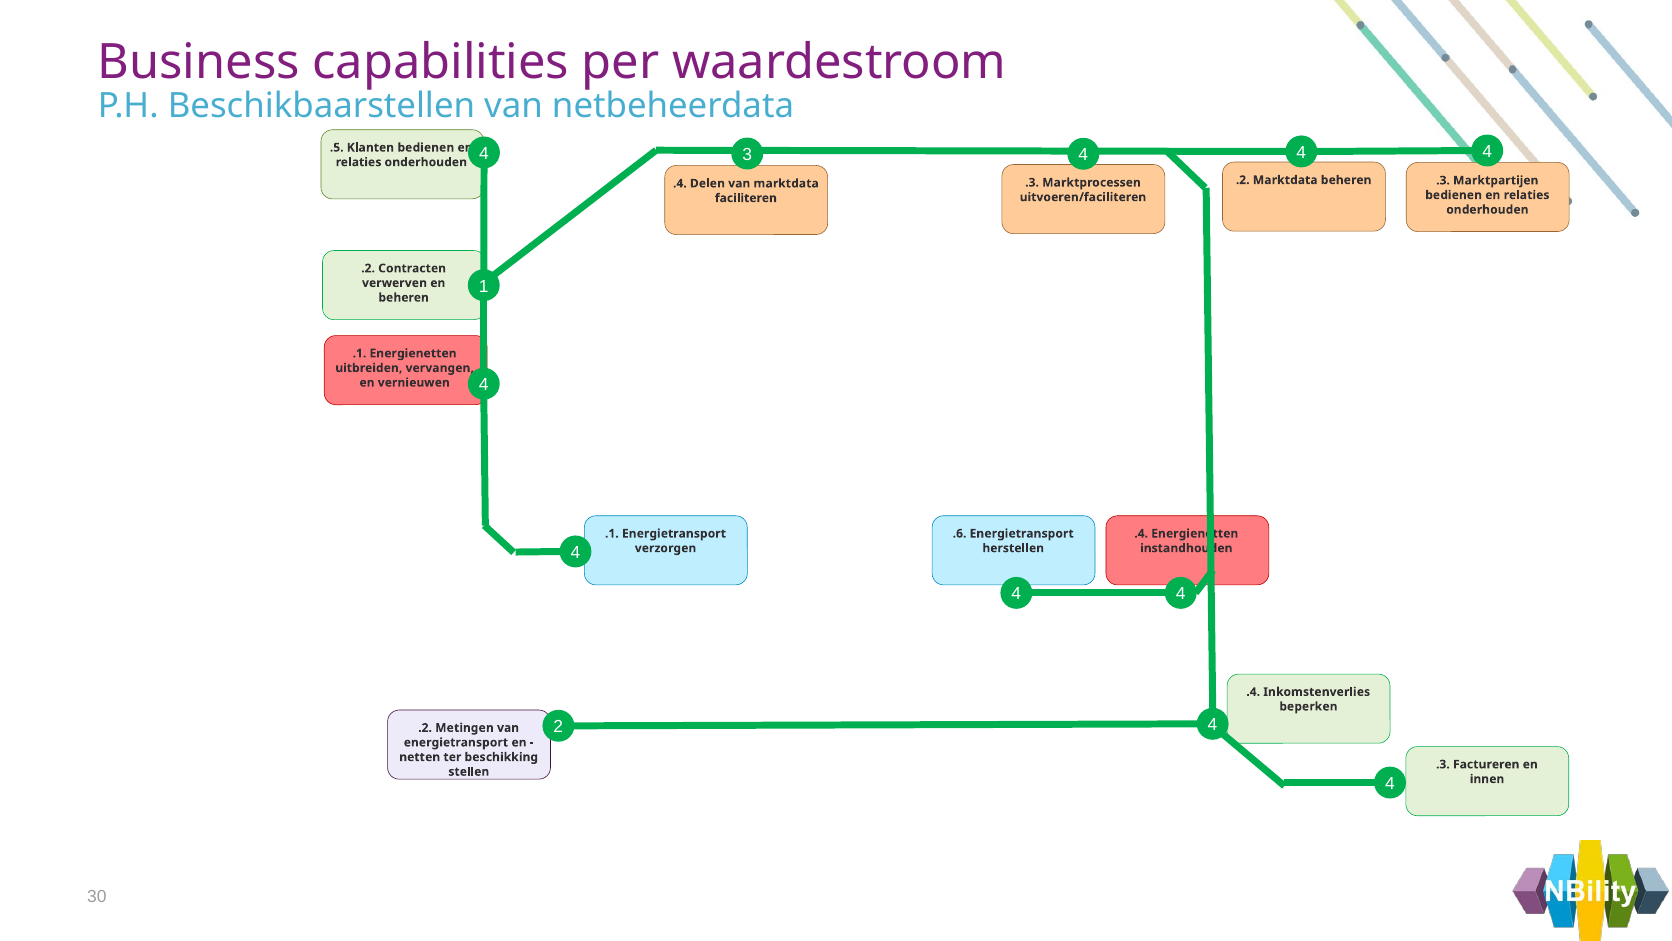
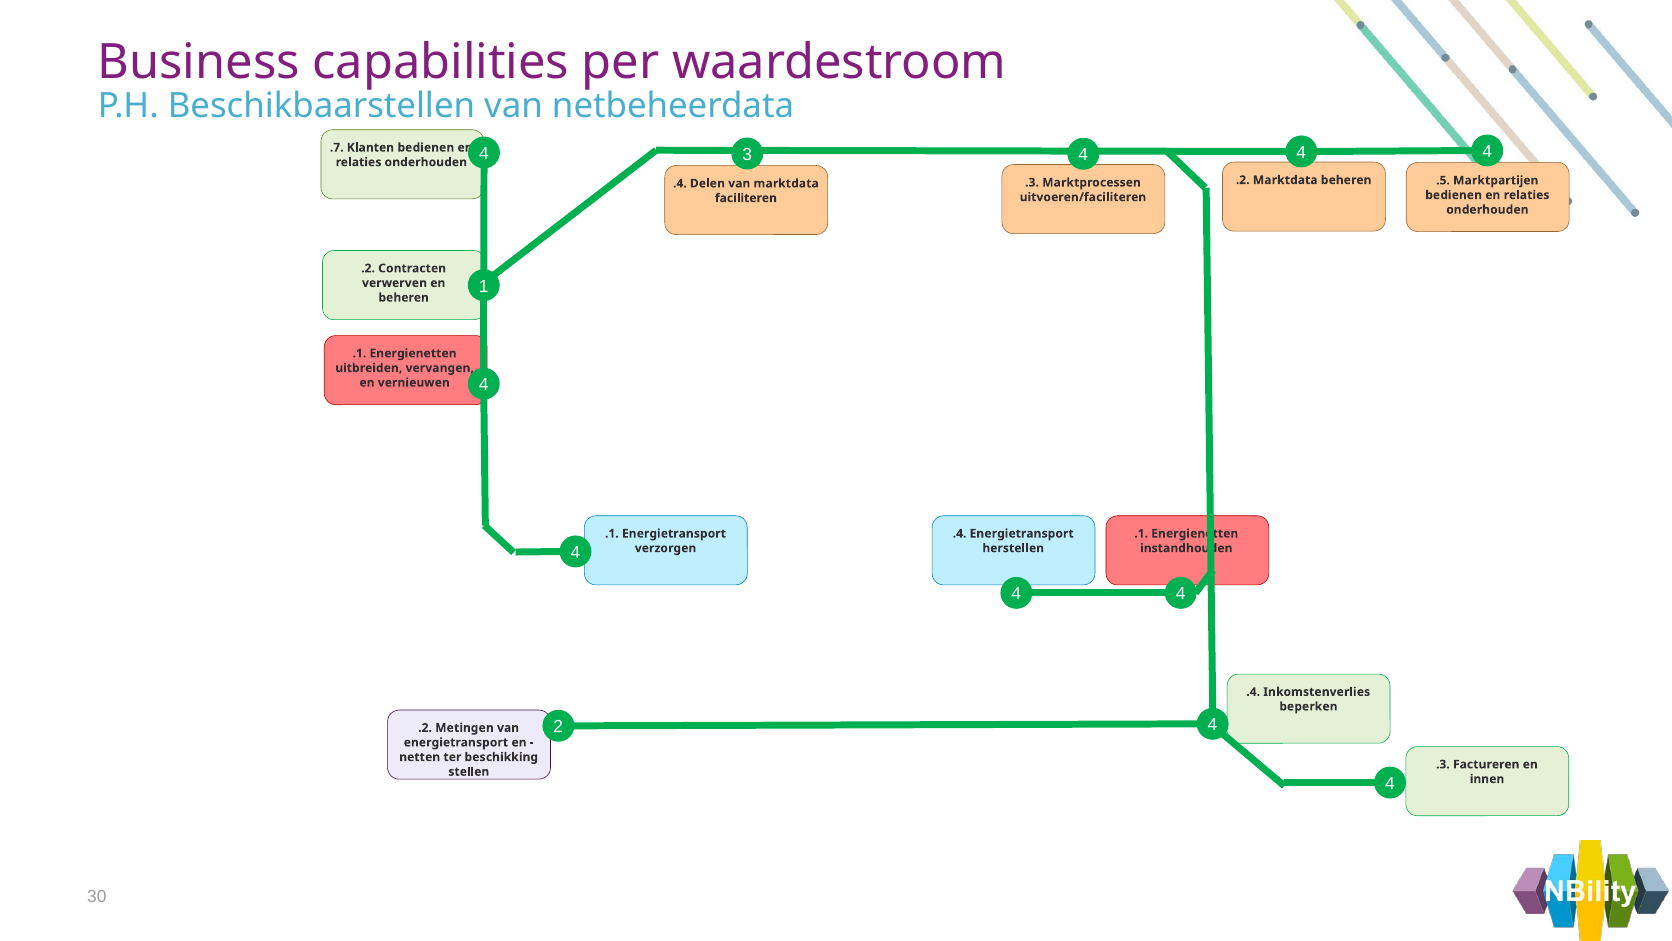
.5: .5 -> .7 (337, 147)
.3: .3 -> .5 (1443, 180)
.6: .6 -> .4 (960, 533)
.4: .4 -> .1 (1141, 533)
